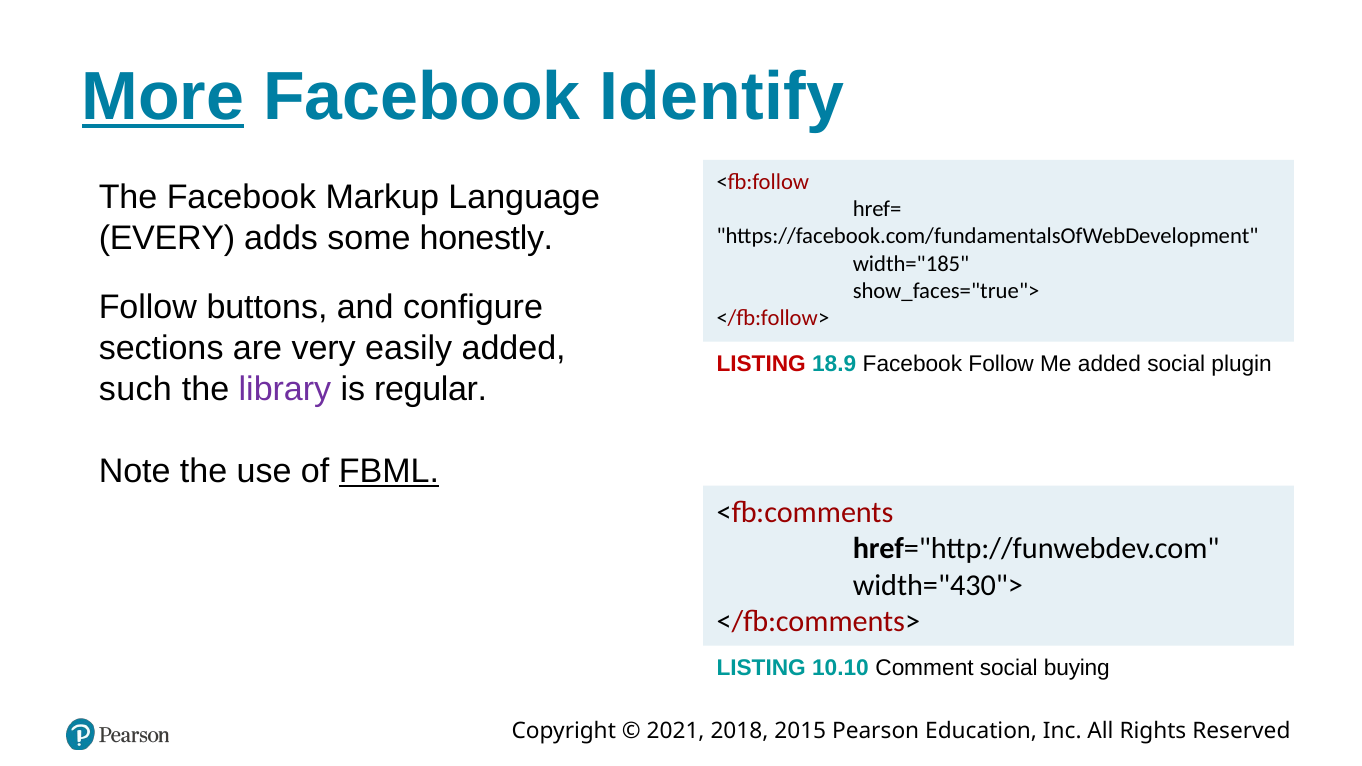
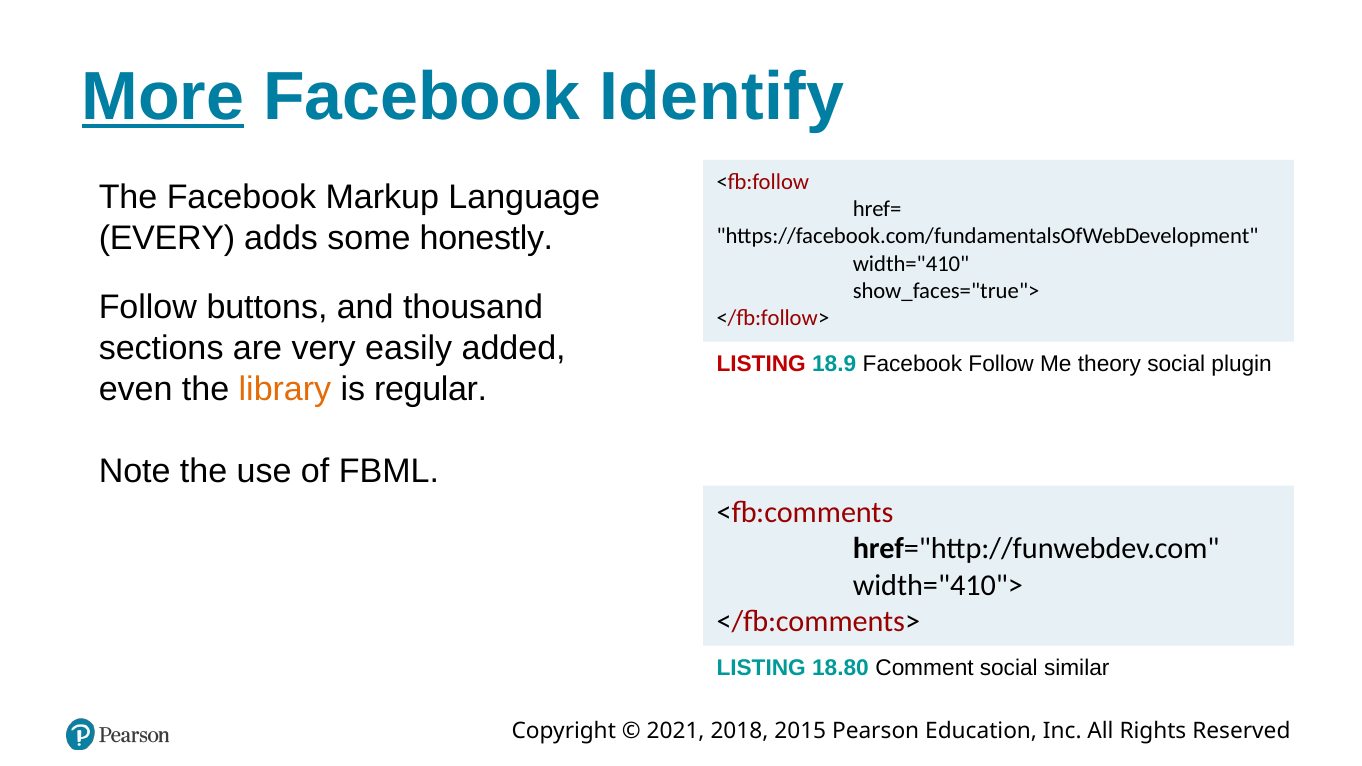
width="185: width="185 -> width="410 (911, 264)
configure: configure -> thousand (473, 308)
Me added: added -> theory (1109, 364)
such: such -> even (136, 389)
library colour: purple -> orange (285, 389)
FBML underline: present -> none (389, 471)
width="430">: width="430"> -> width="410"> (938, 585)
10.10: 10.10 -> 18.80 (840, 668)
buying: buying -> similar (1077, 668)
